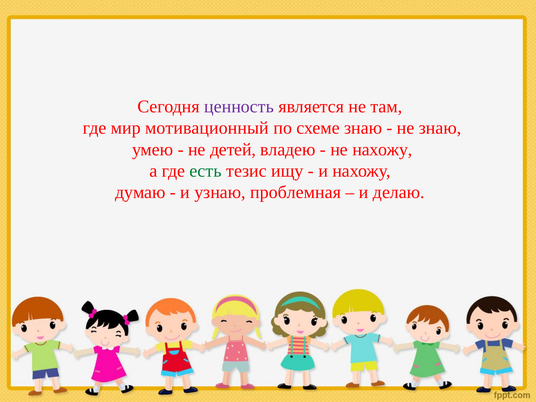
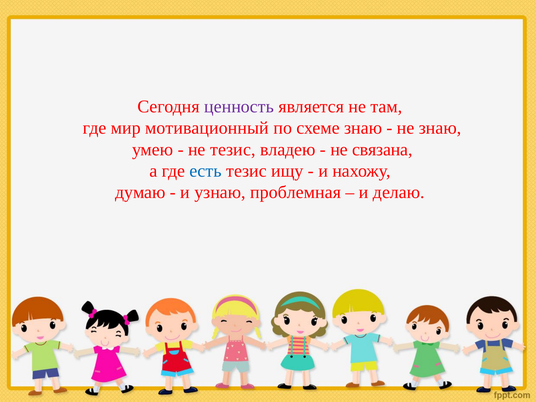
не детей: детей -> тезис (233, 149)
не нахожу: нахожу -> связана (382, 149)
есть colour: green -> blue (206, 171)
